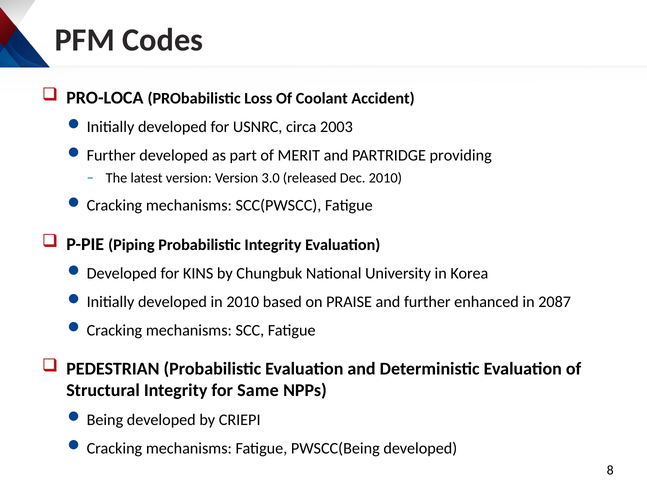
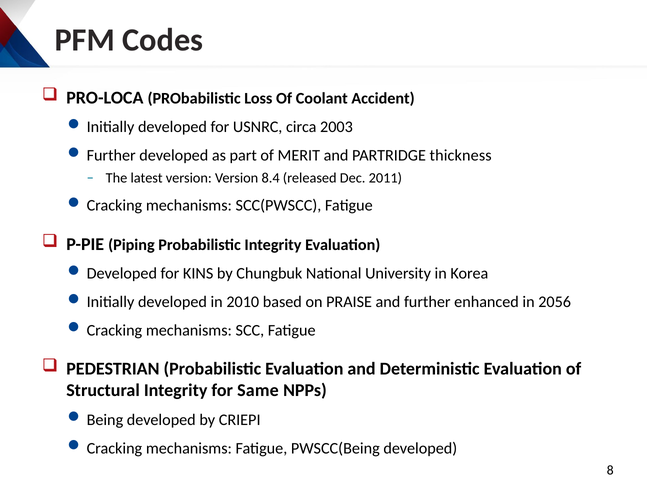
providing: providing -> thickness (461, 156)
3.0: 3.0 -> 8.4 (271, 178)
Dec 2010: 2010 -> 2011 (385, 178)
2087: 2087 -> 2056 (555, 302)
